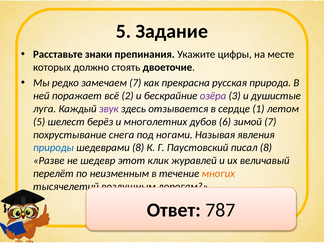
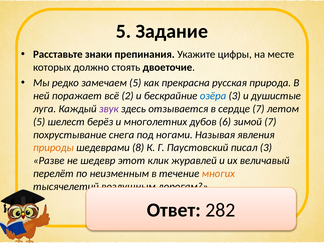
замечаем 7: 7 -> 5 (135, 83)
озёра colour: purple -> blue (213, 96)
сердце 1: 1 -> 7 (258, 109)
природы colour: blue -> orange (53, 148)
писал 8: 8 -> 3 (266, 148)
787: 787 -> 282 (220, 210)
